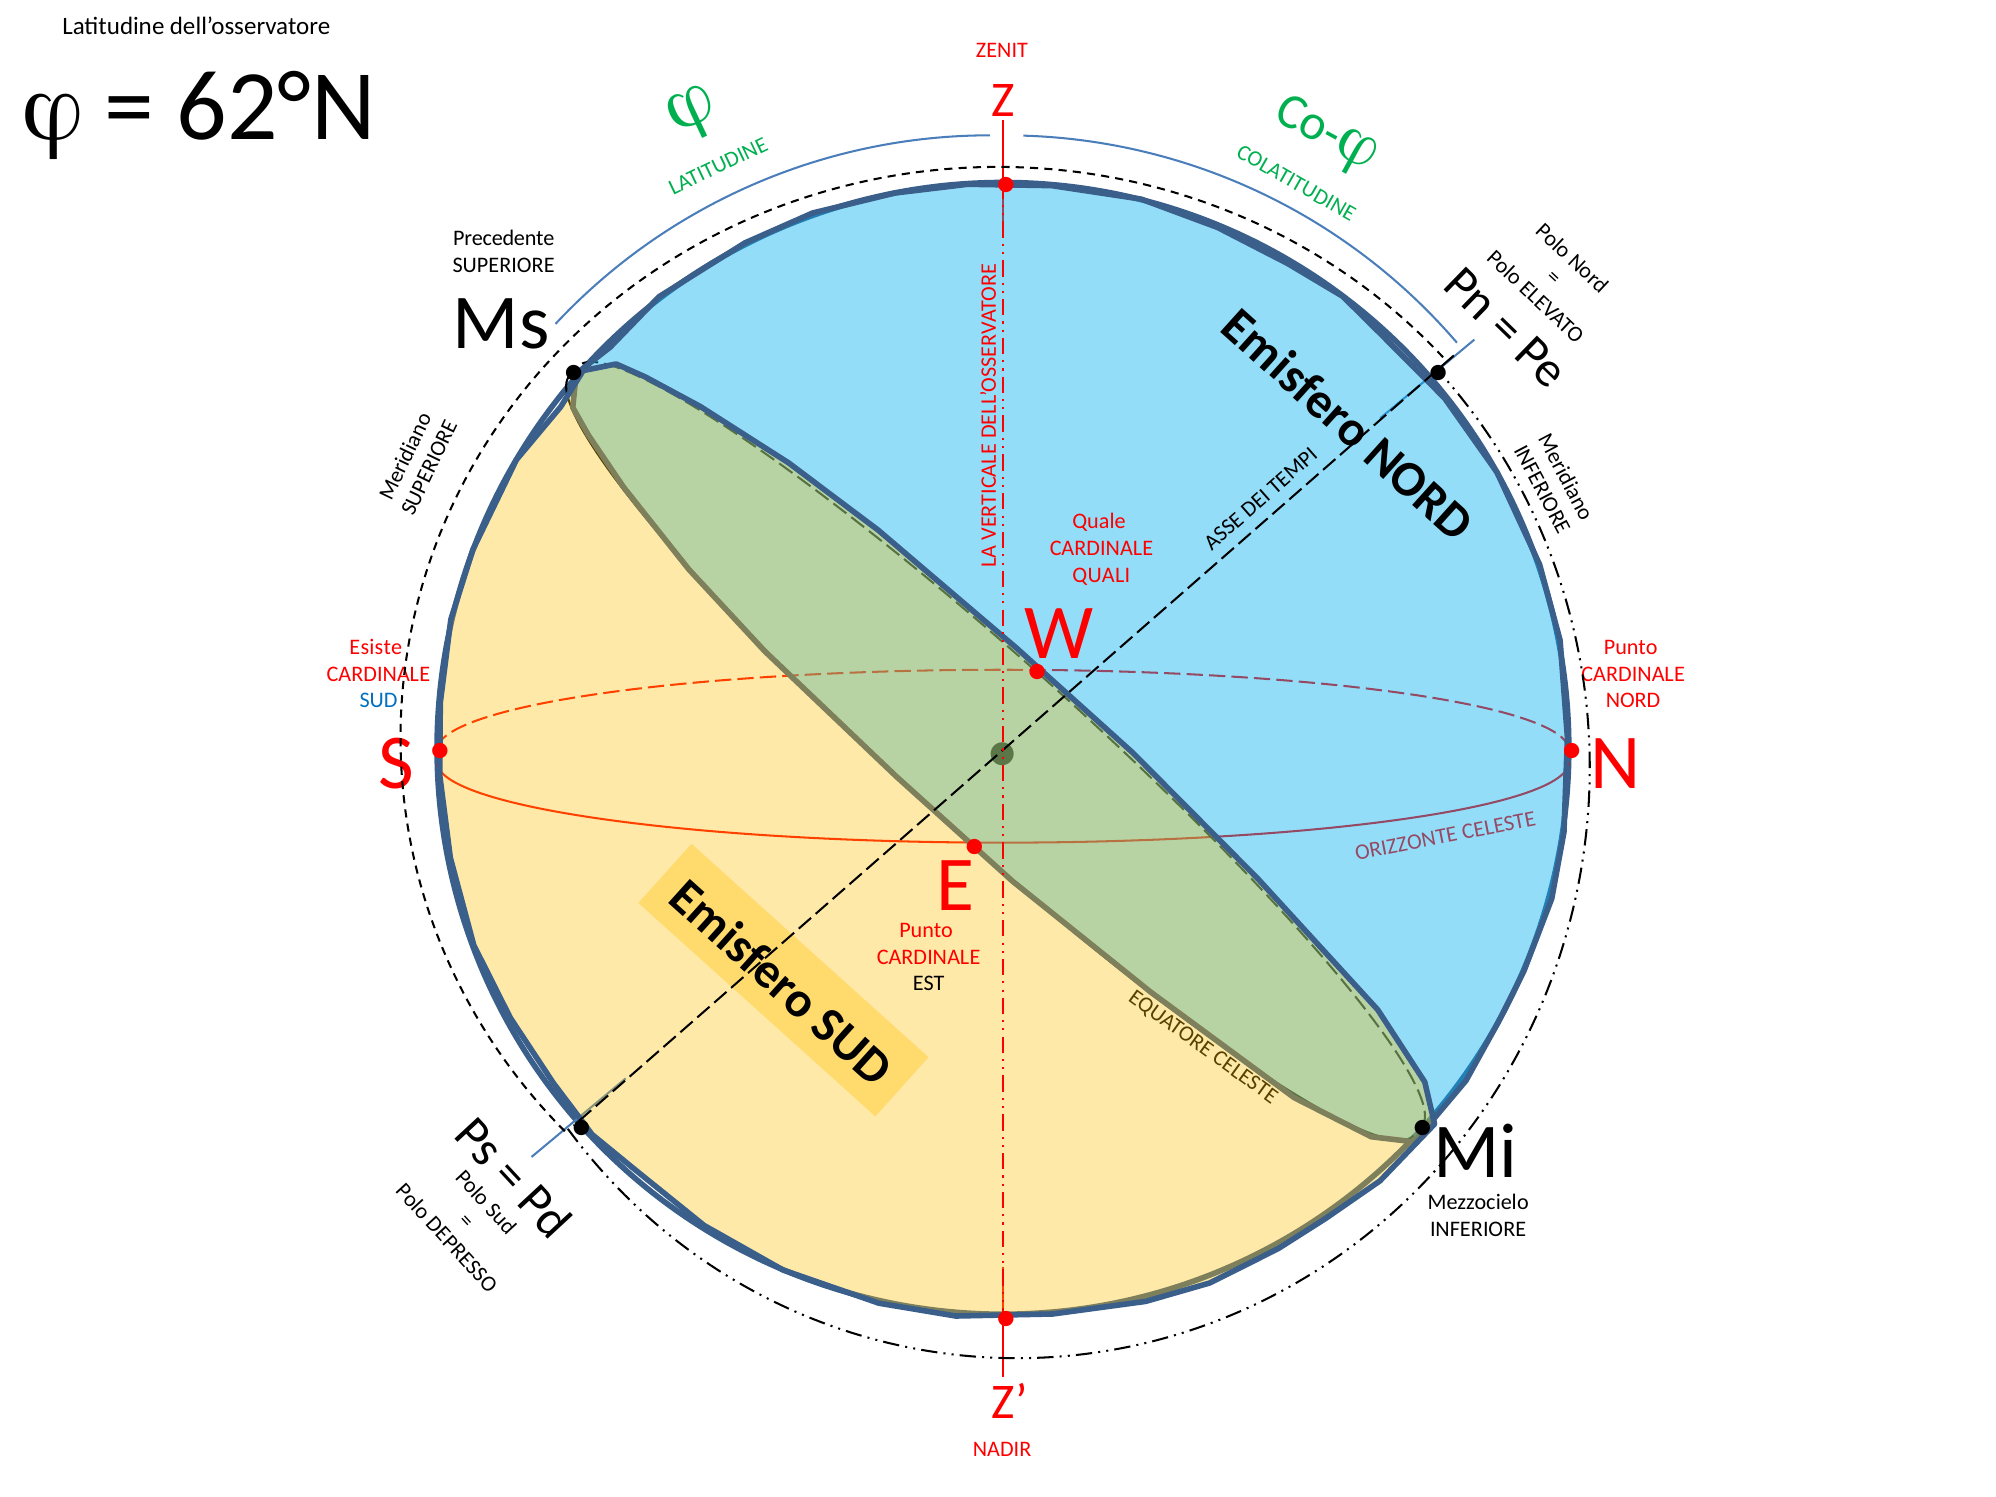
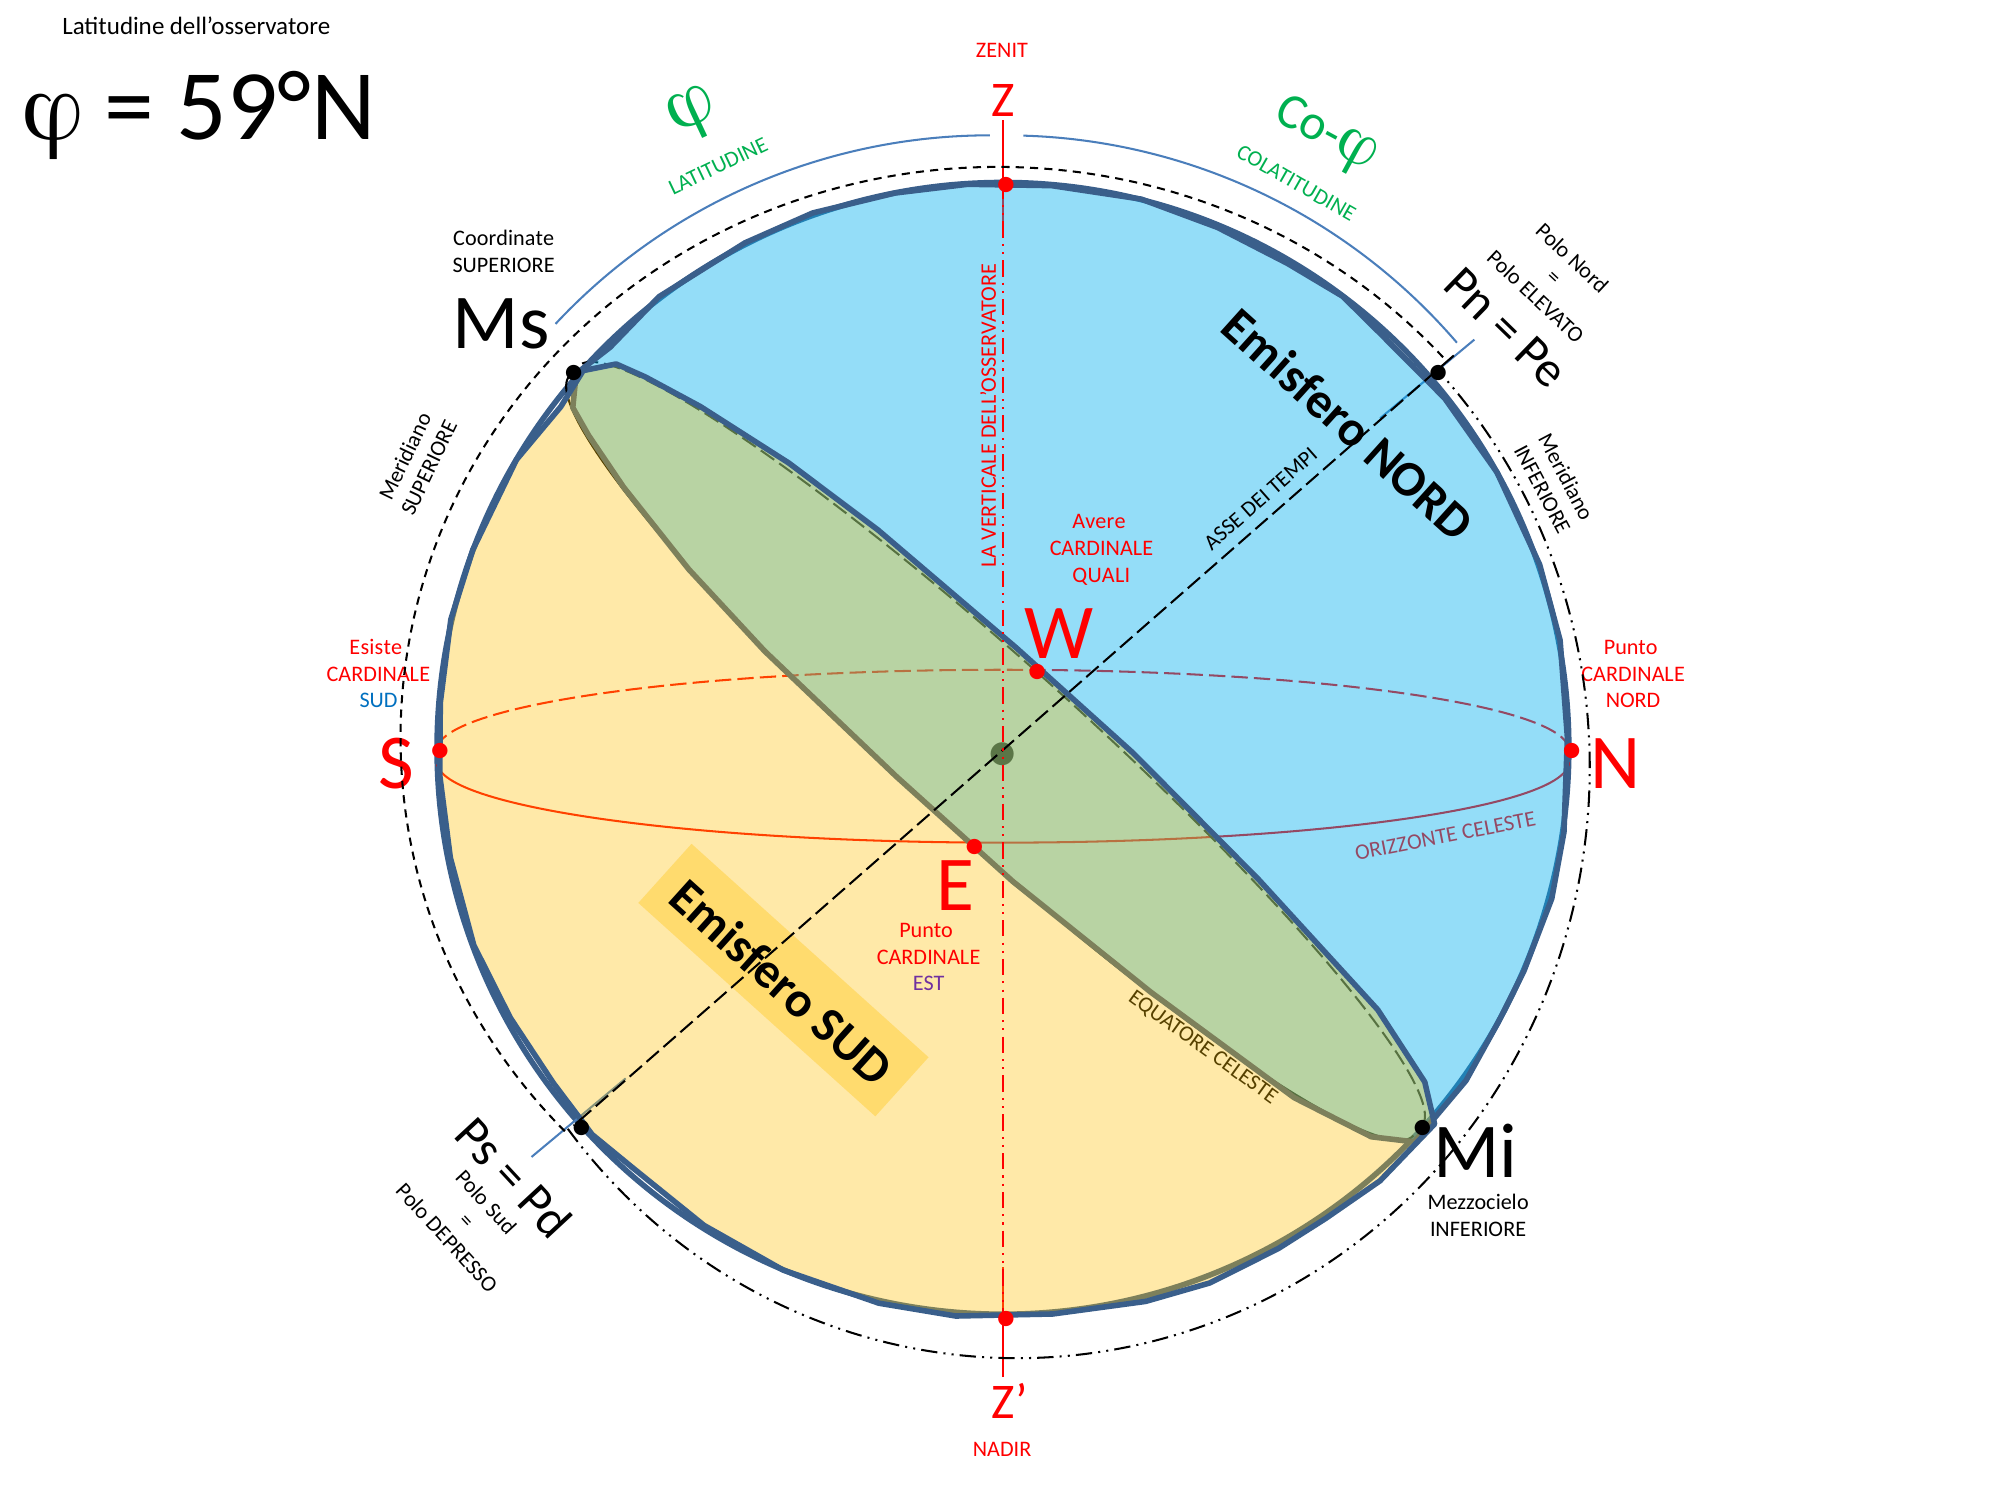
62°N: 62°N -> 59°N (276, 107)
Precedente: Precedente -> Coordinate (504, 239)
Quale: Quale -> Avere (1099, 522)
EST colour: black -> purple (929, 983)
